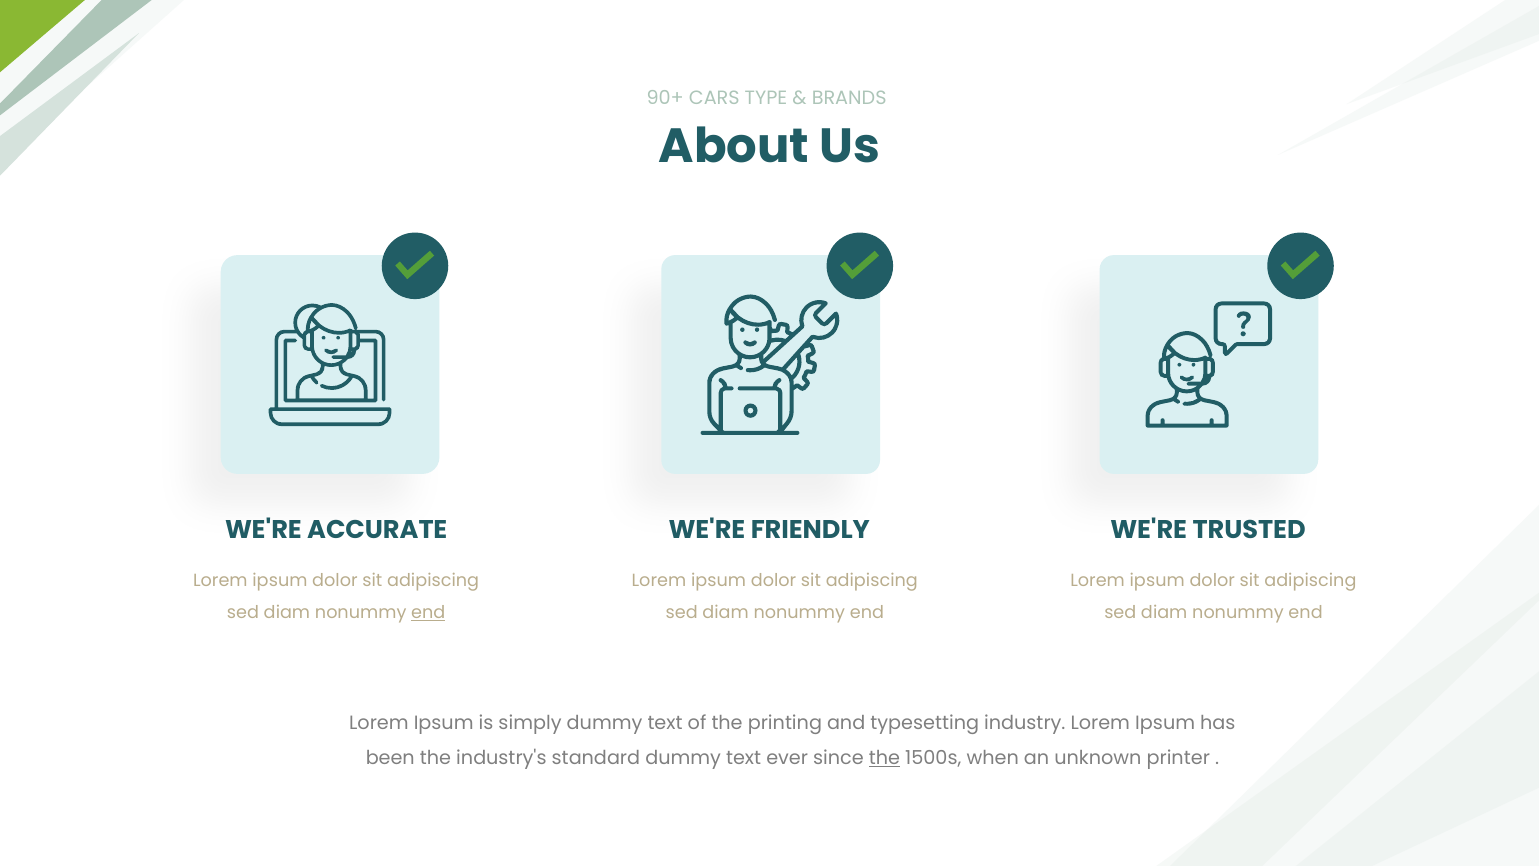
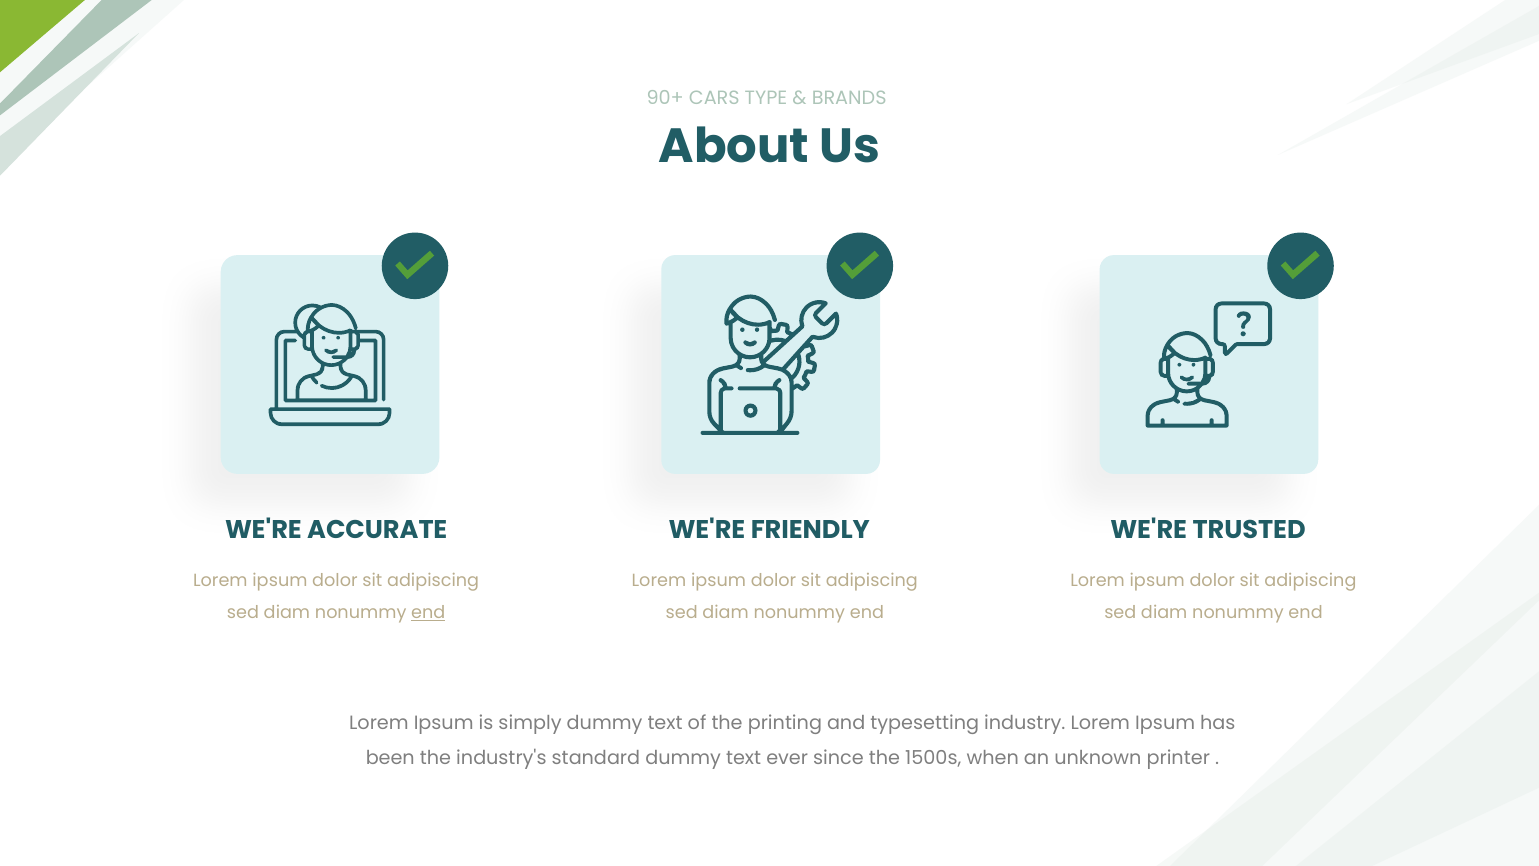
the underline: present -> none (884, 758)
